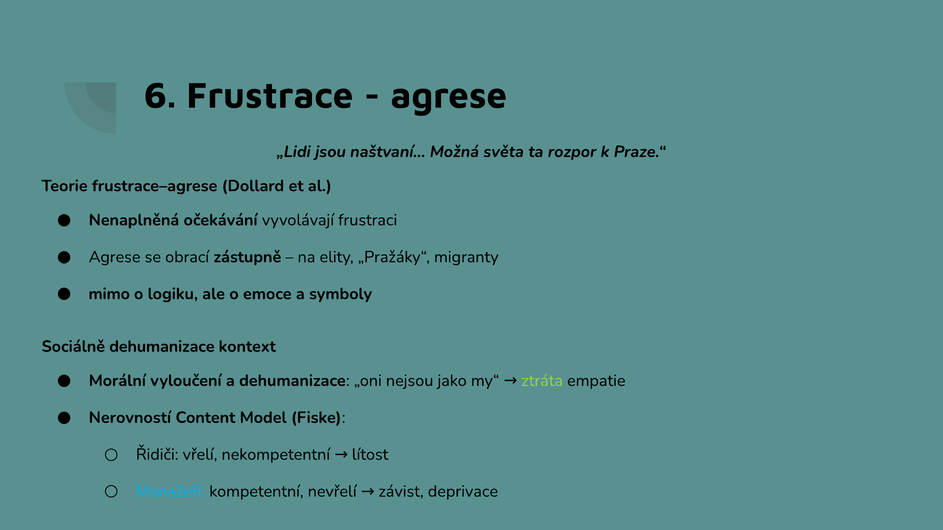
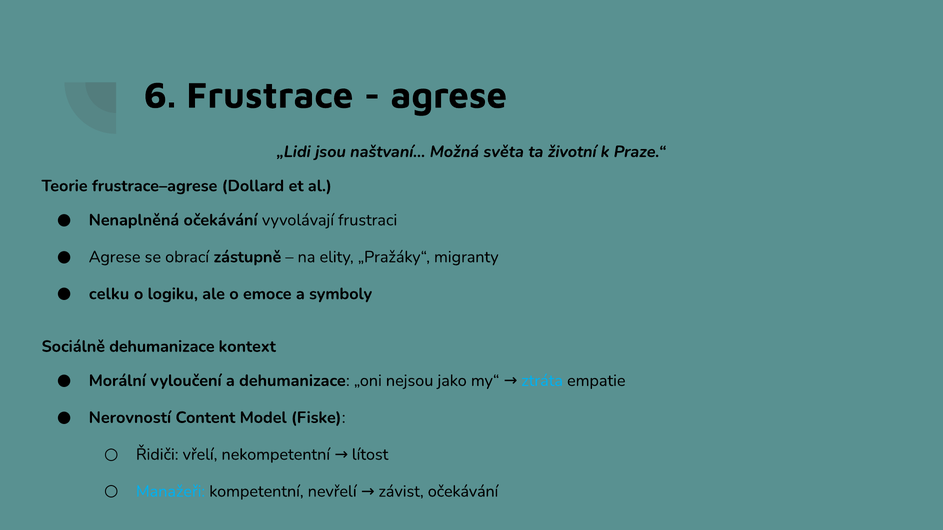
rozpor: rozpor -> životní (572, 152)
mimo: mimo -> celku (109, 294)
ztráta colour: light green -> light blue (542, 381)
závist deprivace: deprivace -> očekávání (463, 492)
